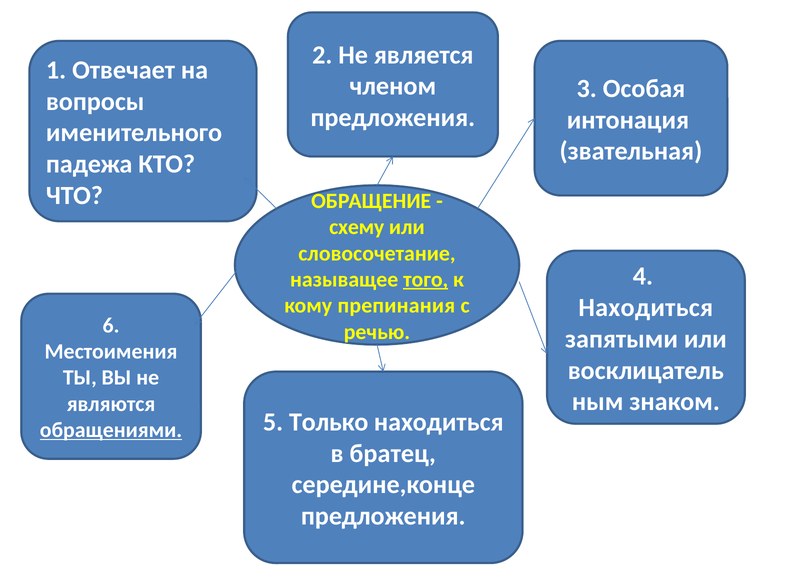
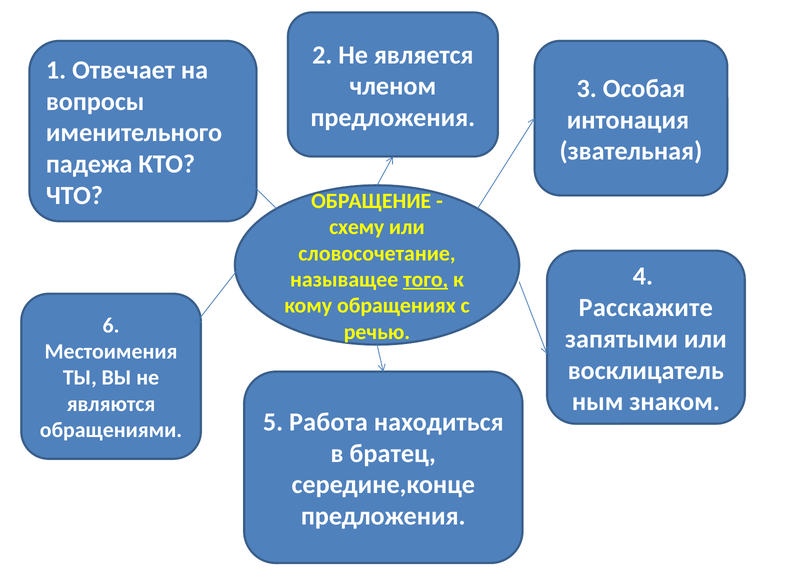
препинания: препинания -> обращениях (396, 306)
Находиться: Находиться -> Расскажите (646, 308)
Только: Только -> Работа (328, 423)
обращениями underline: present -> none (111, 431)
